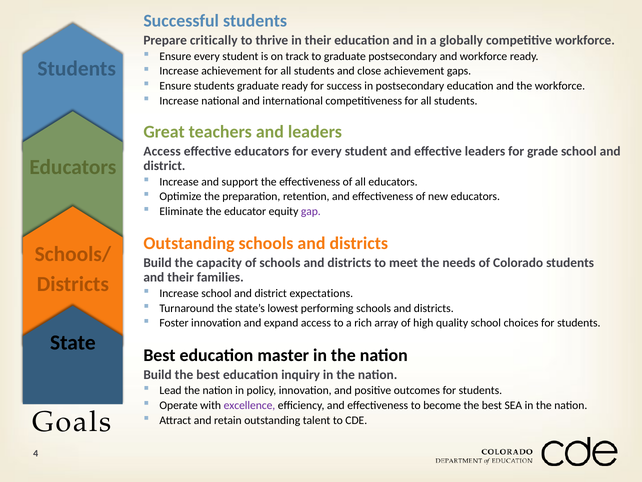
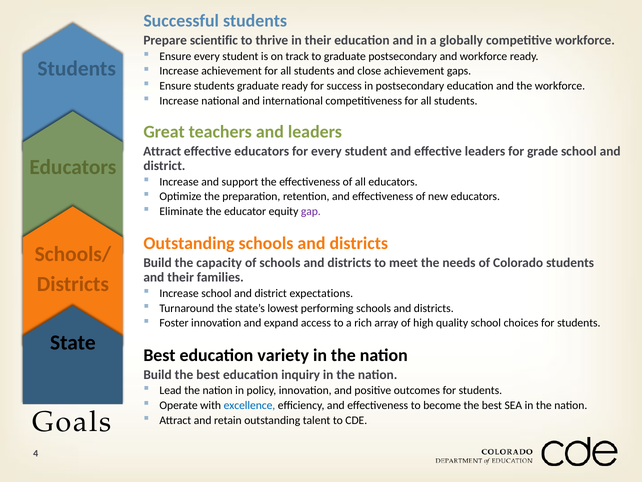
critically: critically -> scientific (214, 40)
Access: Access -> Attract (162, 151)
master: master -> variety (283, 355)
excellence colour: purple -> blue (249, 405)
